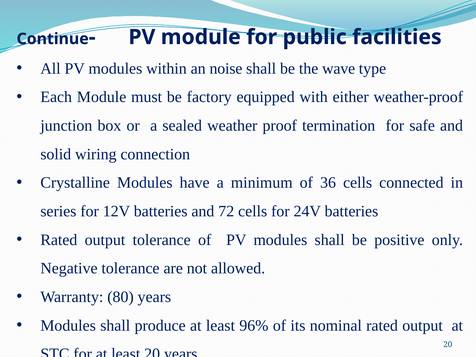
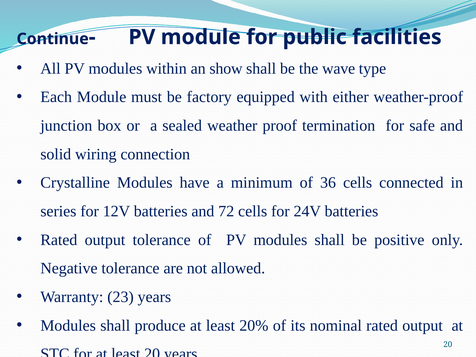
noise: noise -> show (226, 68)
80: 80 -> 23 (121, 297)
96%: 96% -> 20% (254, 326)
